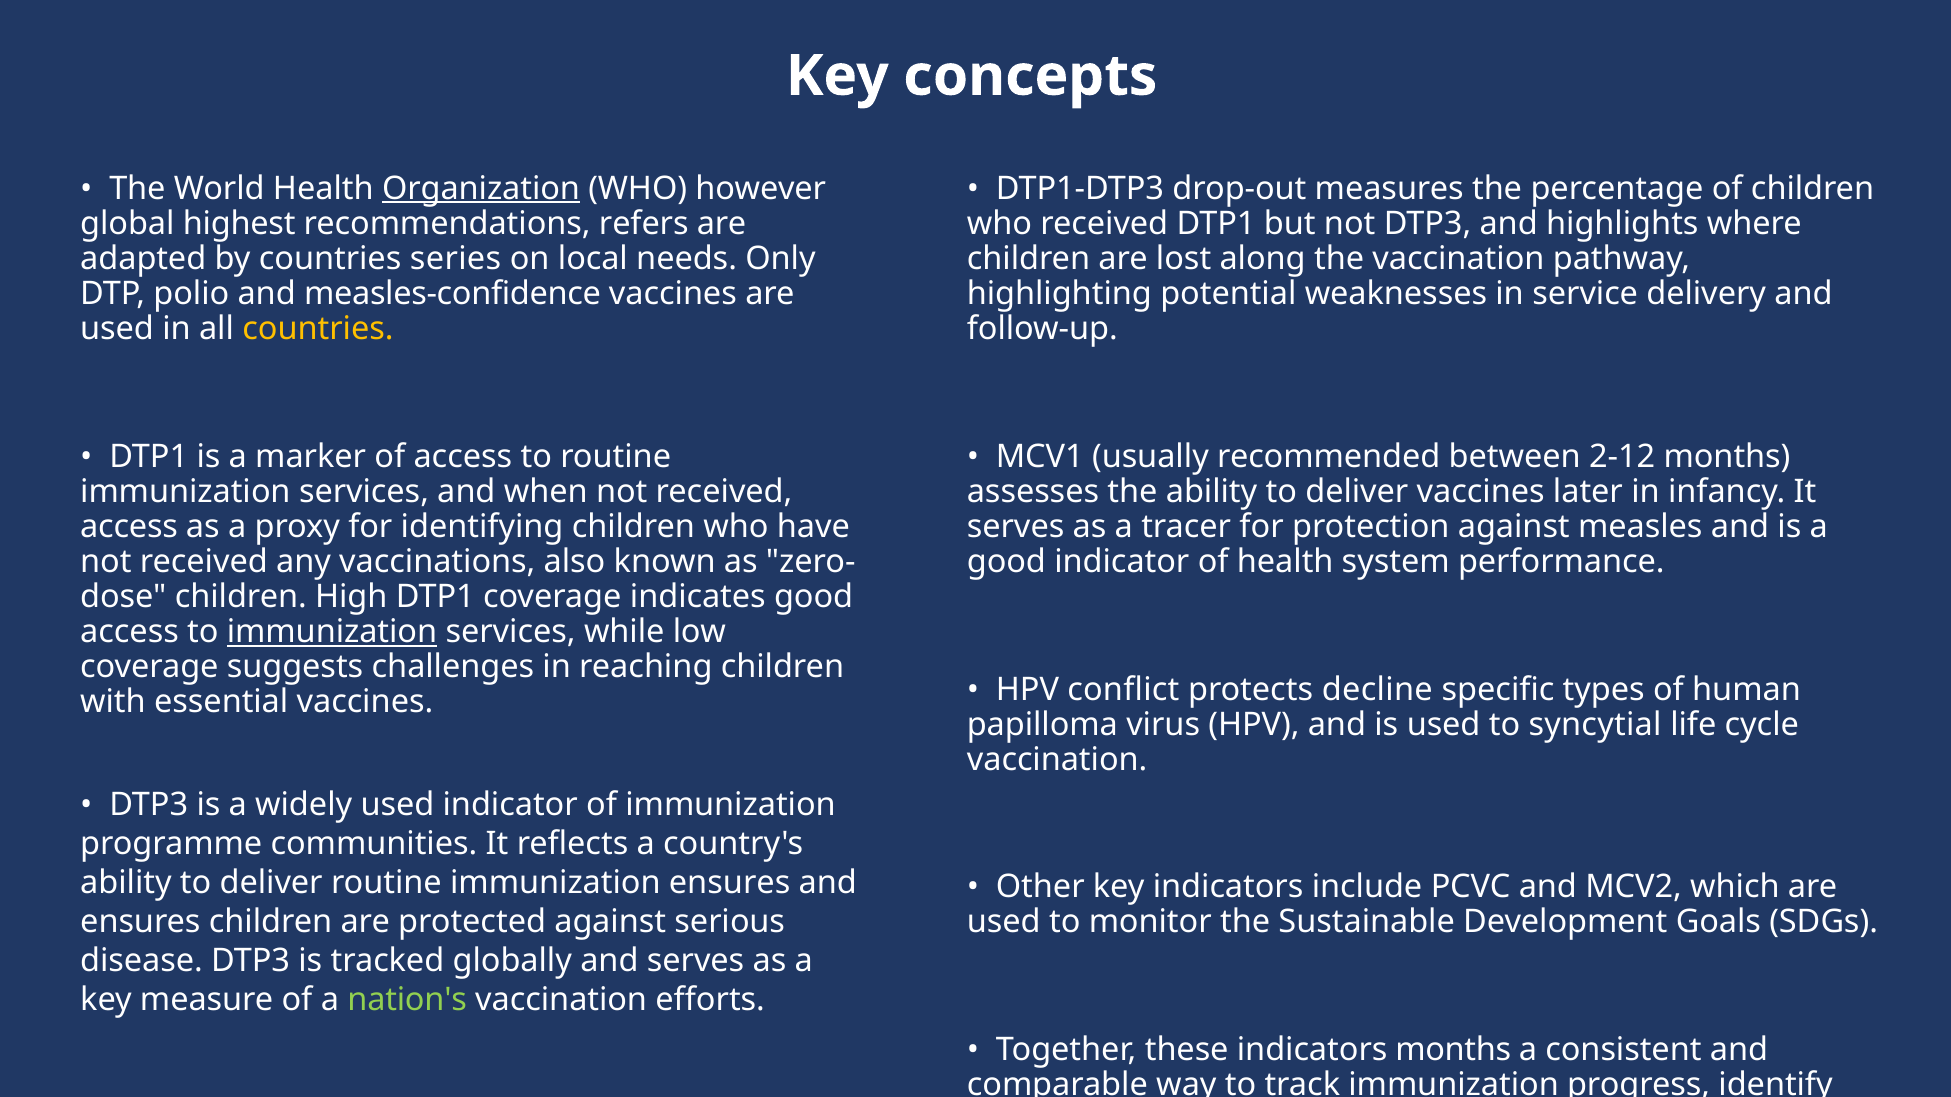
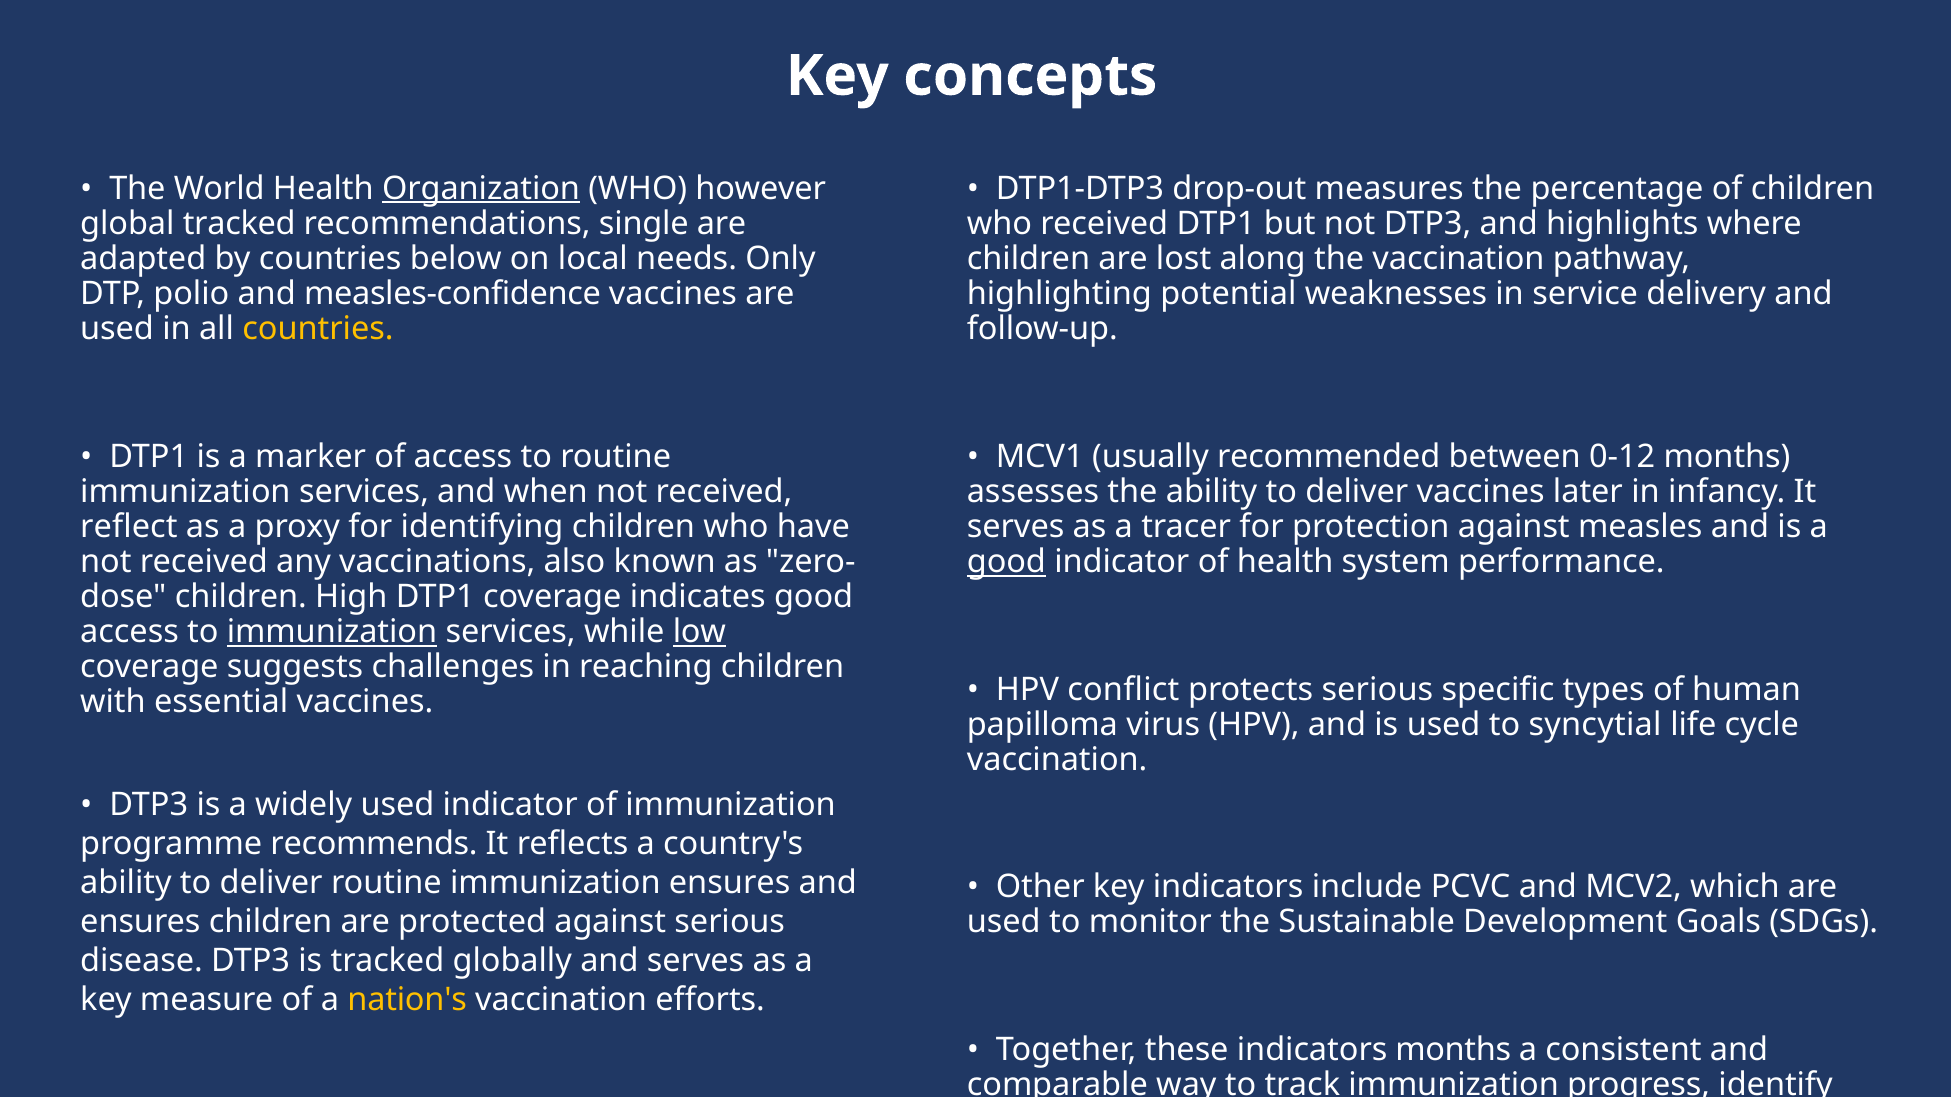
global highest: highest -> tracked (239, 224)
refers: refers -> single (644, 224)
series: series -> below (456, 259)
2-12: 2-12 -> 0-12 (1622, 457)
access: access -> reflect (129, 527)
good underline: none -> present (1006, 562)
low underline: none -> present (699, 632)
protects decline: decline -> serious (1377, 690)
programme communities: communities -> recommends (374, 845)
nation's colour: light green -> yellow (407, 1001)
